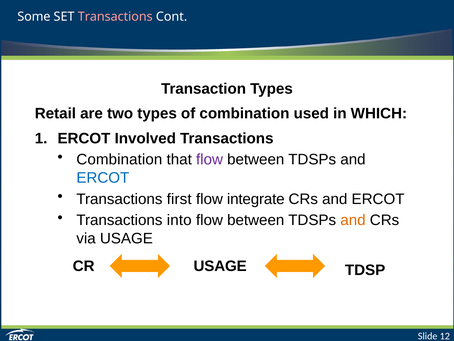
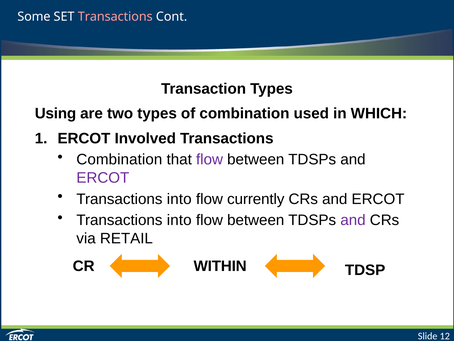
Retail: Retail -> Using (55, 113)
ERCOT colour: blue -> purple (103, 178)
first: first -> into (179, 199)
integrate: integrate -> currently (256, 199)
and colour: orange -> purple (353, 220)
via USAGE: USAGE -> RETAIL (126, 238)
CR USAGE: USAGE -> WITHIN (220, 266)
